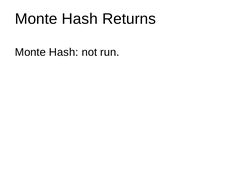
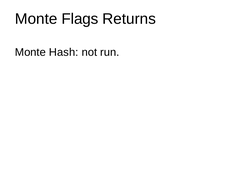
Hash: Hash -> Flags (80, 19)
